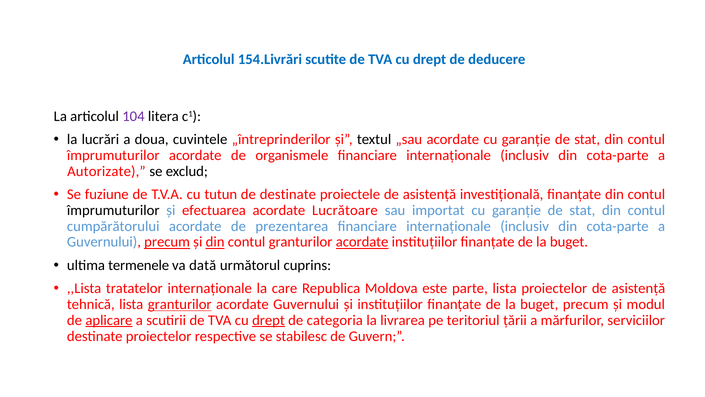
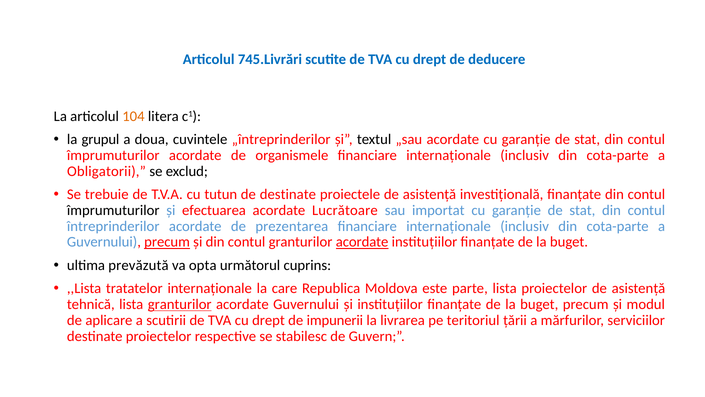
154.Livrări: 154.Livrări -> 745.Livrări (270, 59)
104 colour: purple -> orange (133, 116)
lucrări: lucrări -> grupul (100, 139)
Autorizate: Autorizate -> Obligatorii (106, 171)
fuziune: fuziune -> trebuie (107, 194)
cumpărătorului: cumpărătorului -> întreprinderilor (113, 226)
din underline: present -> none (215, 242)
termenele: termenele -> prevăzută (139, 265)
dată: dată -> opta (203, 265)
aplicare underline: present -> none (109, 320)
drept underline: present -> none (268, 320)
categoria: categoria -> impunerii (335, 320)
